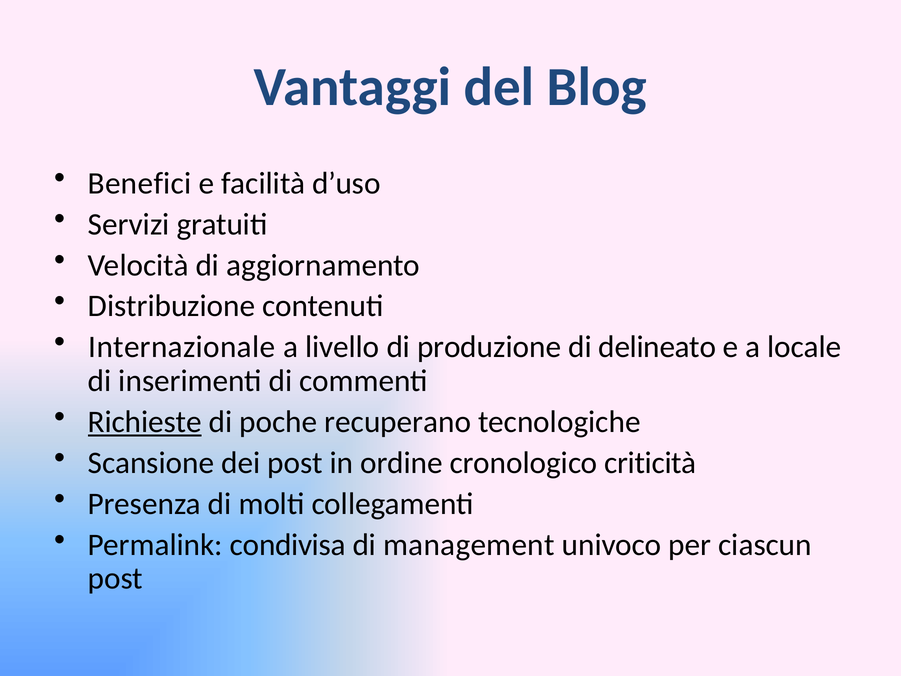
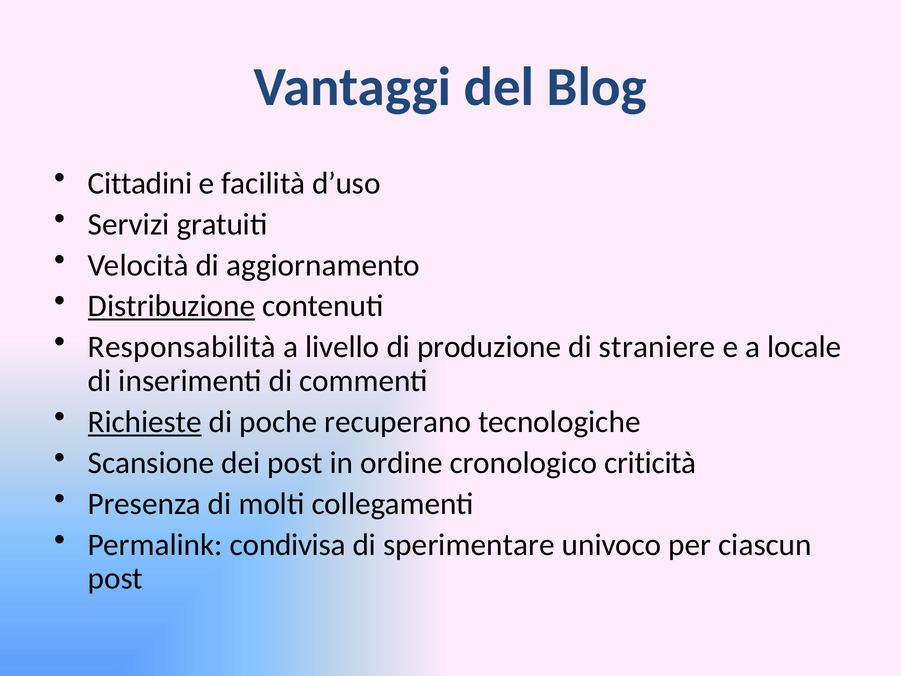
Benefici: Benefici -> Cittadini (140, 183)
Distribuzione underline: none -> present (172, 306)
Internazionale: Internazionale -> Responsabilità (182, 347)
delineato: delineato -> straniere (657, 347)
management: management -> sperimentare (469, 545)
